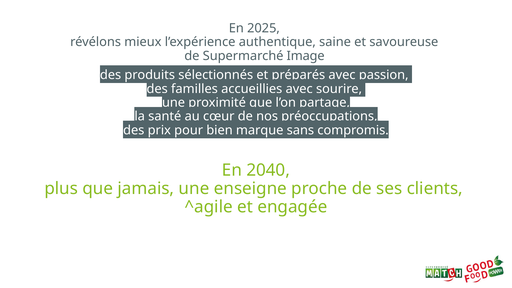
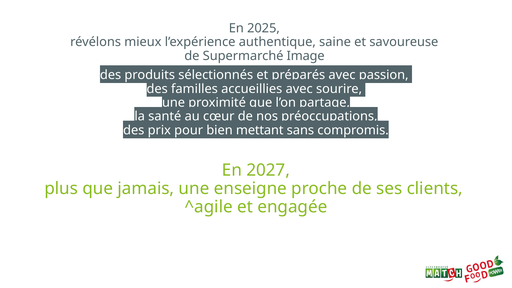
marque: marque -> mettant (260, 130)
2040: 2040 -> 2027 (268, 170)
